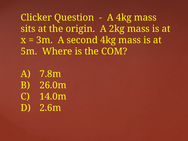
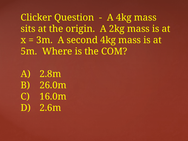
7.8m: 7.8m -> 2.8m (50, 74)
14.0m: 14.0m -> 16.0m (53, 97)
